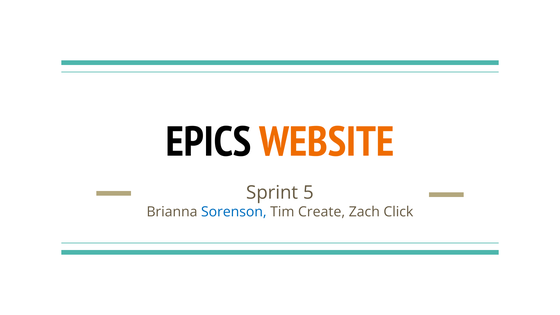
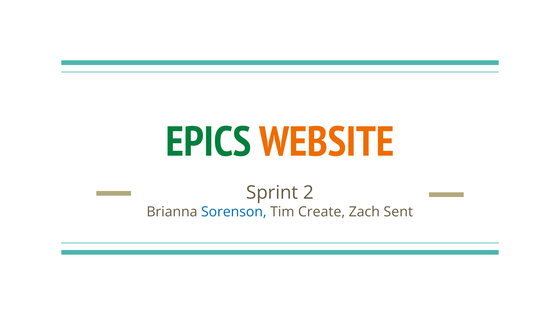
EPICS colour: black -> green (209, 142)
5: 5 -> 2 (308, 193)
Click: Click -> Sent (398, 212)
